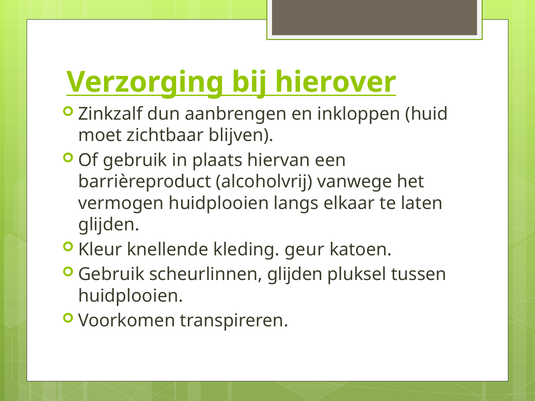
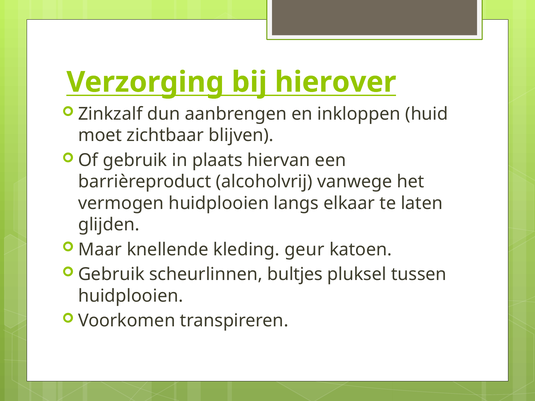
Kleur: Kleur -> Maar (100, 250)
scheurlinnen glijden: glijden -> bultjes (295, 275)
